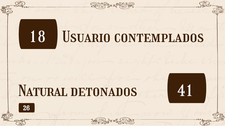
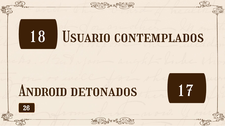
Natural: Natural -> Android (43, 92)
41: 41 -> 17 (185, 92)
